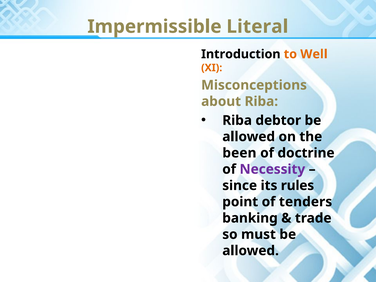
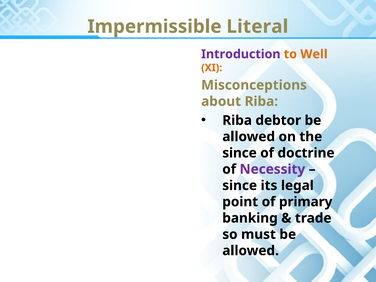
Introduction colour: black -> purple (241, 54)
been: been -> since (240, 153)
rules: rules -> legal (297, 186)
tenders: tenders -> primary (306, 202)
